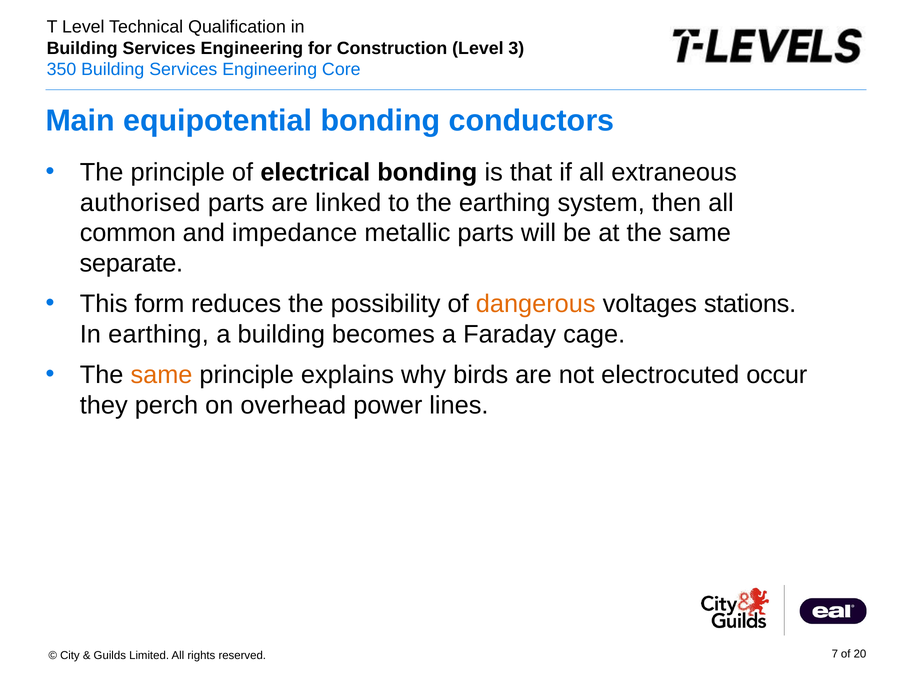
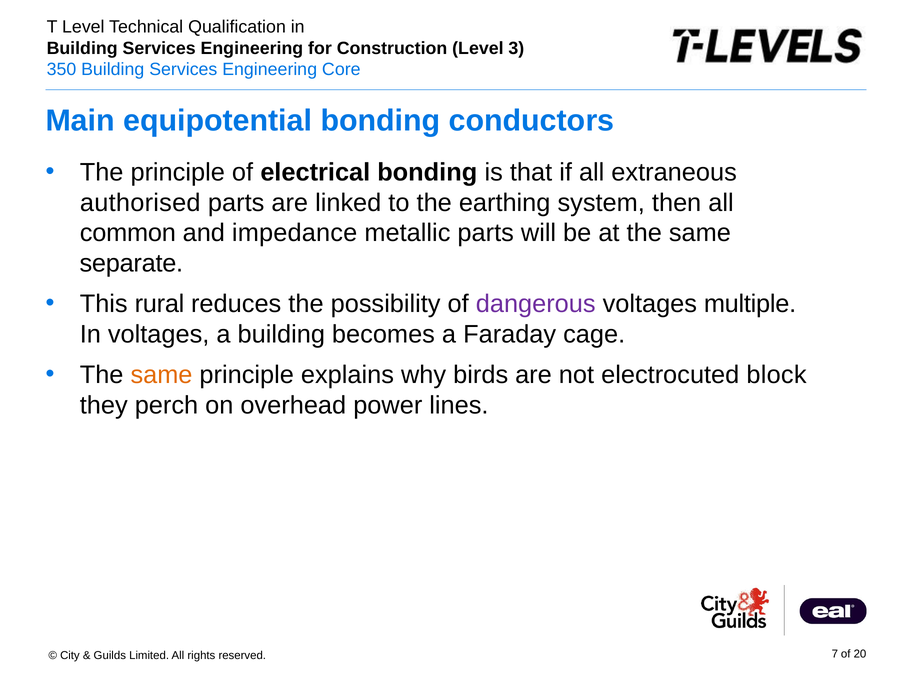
form: form -> rural (160, 304)
dangerous colour: orange -> purple (536, 304)
stations: stations -> multiple (750, 304)
In earthing: earthing -> voltages (159, 334)
occur: occur -> block (776, 375)
